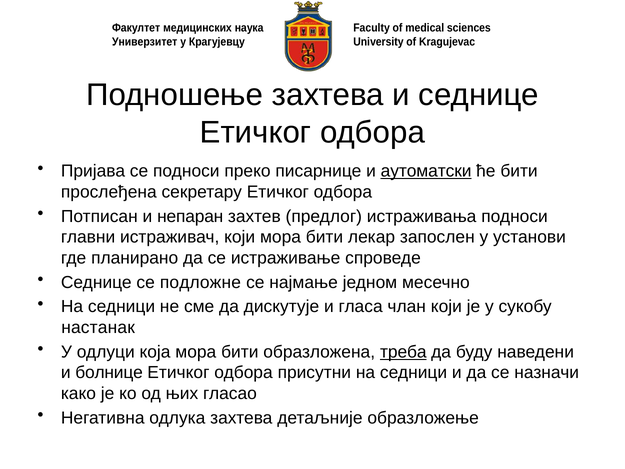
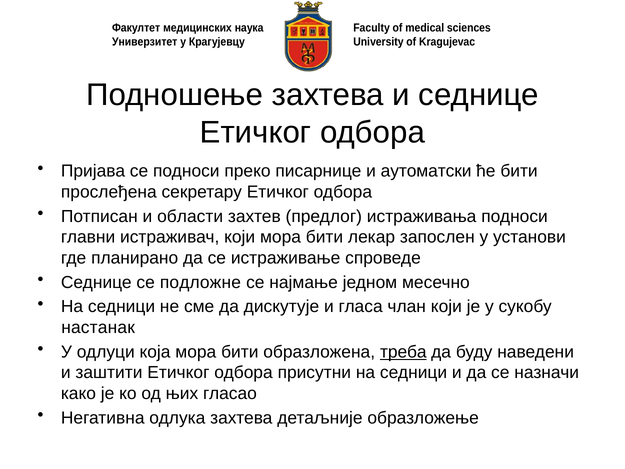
аутоматски underline: present -> none (426, 171)
непаран: непаран -> области (190, 216)
болнице: болнице -> заштити (109, 373)
